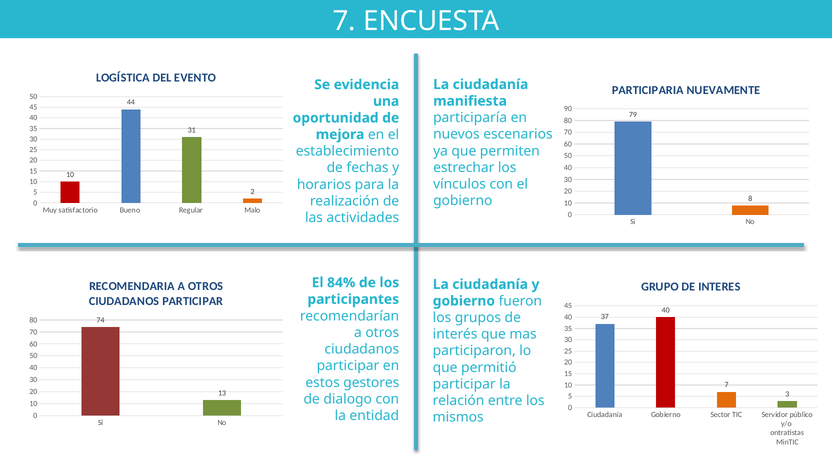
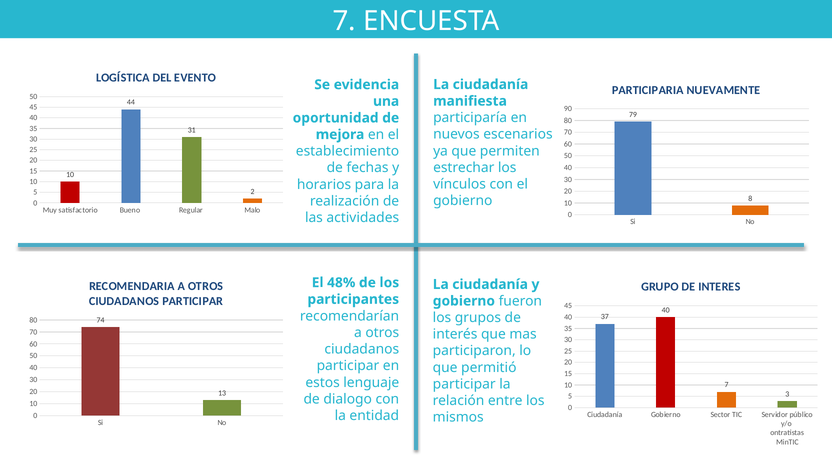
84%: 84% -> 48% (341, 283)
gestores: gestores -> lenguaje (371, 382)
